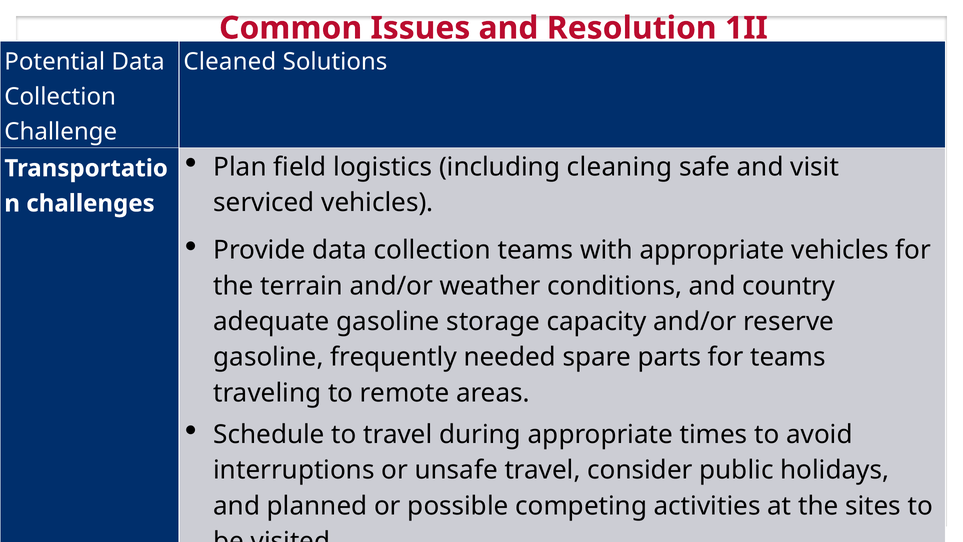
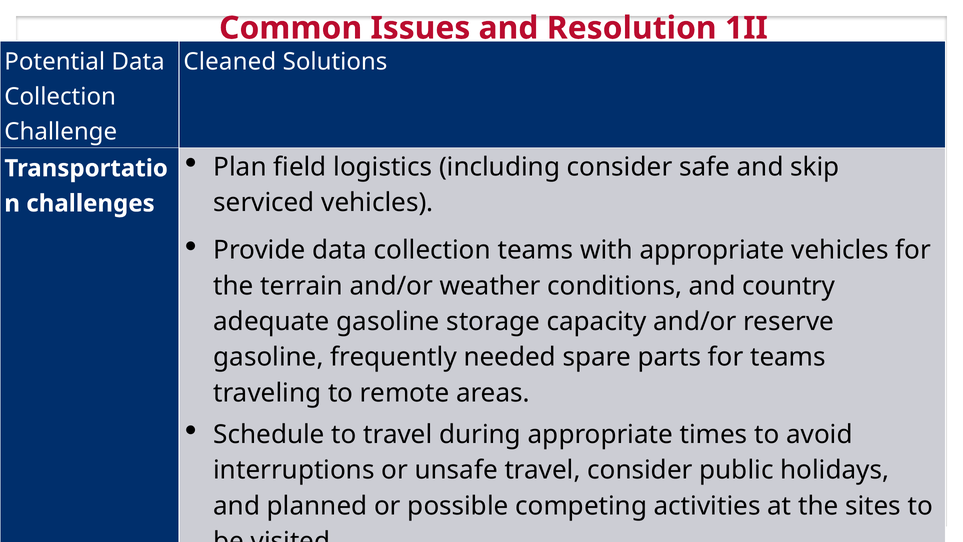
including cleaning: cleaning -> consider (620, 167)
visit: visit -> skip (815, 167)
